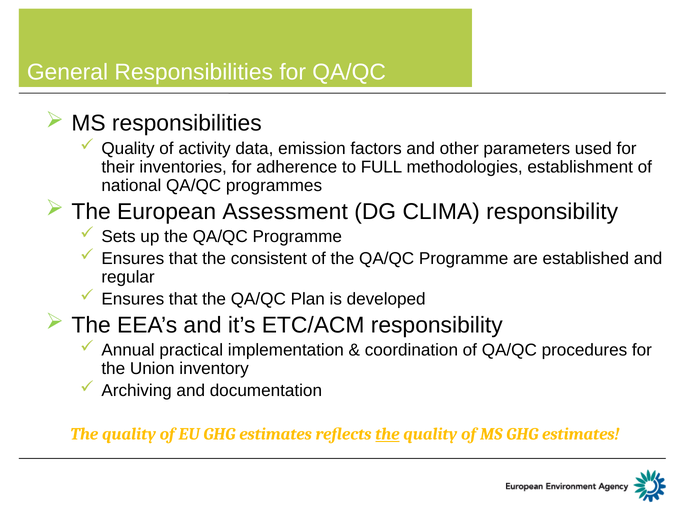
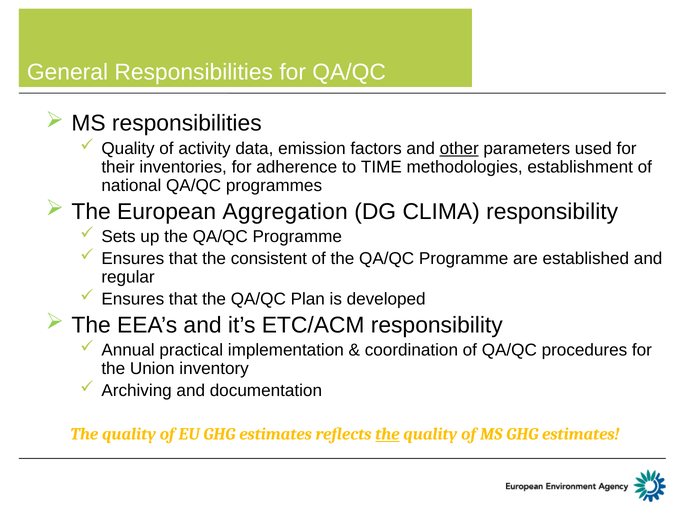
other underline: none -> present (459, 148)
FULL: FULL -> TIME (381, 167)
Assessment: Assessment -> Aggregation (285, 212)
